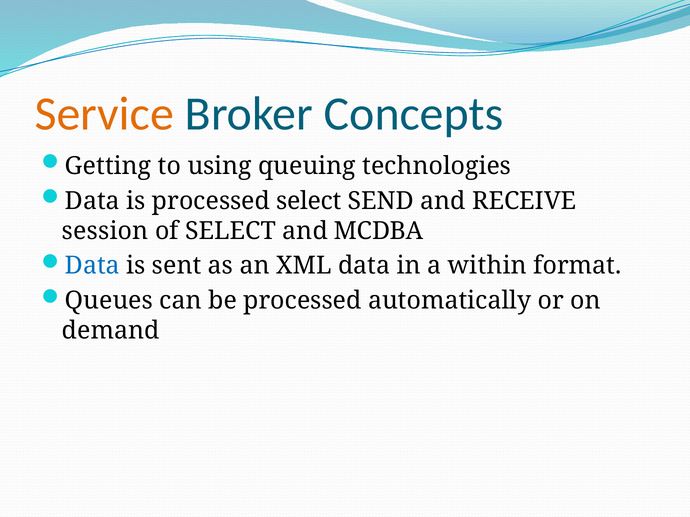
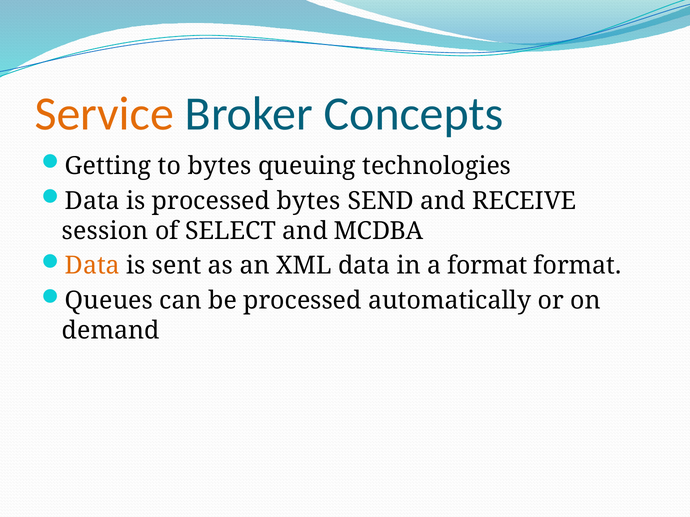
to using: using -> bytes (219, 166)
processed select: select -> bytes (309, 201)
Data colour: blue -> orange (92, 266)
a within: within -> format (487, 266)
